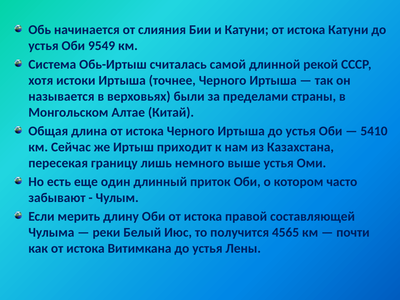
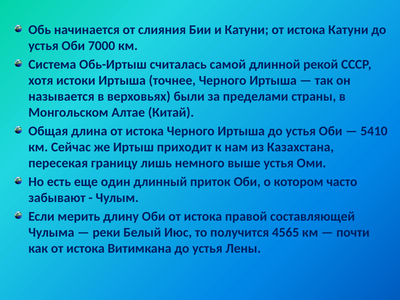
9549: 9549 -> 7000 (102, 46)
